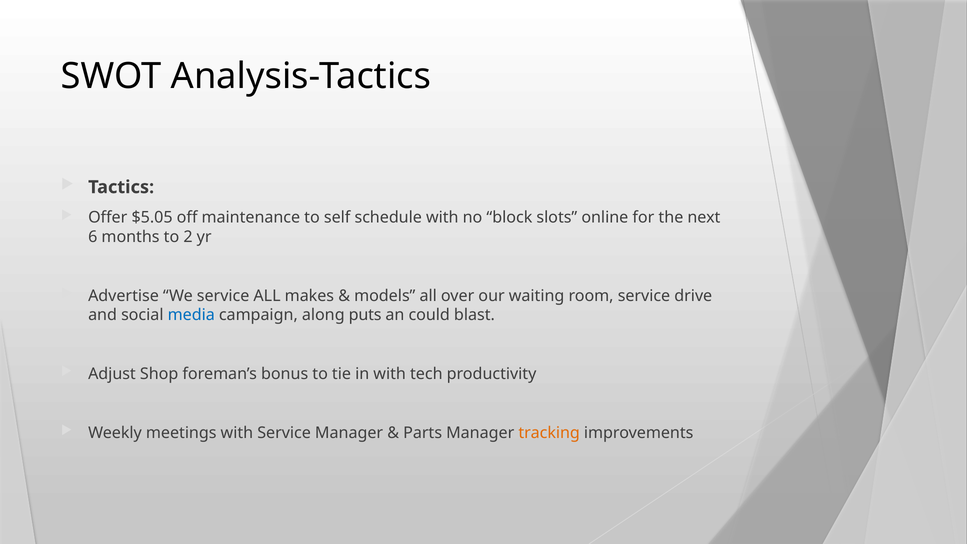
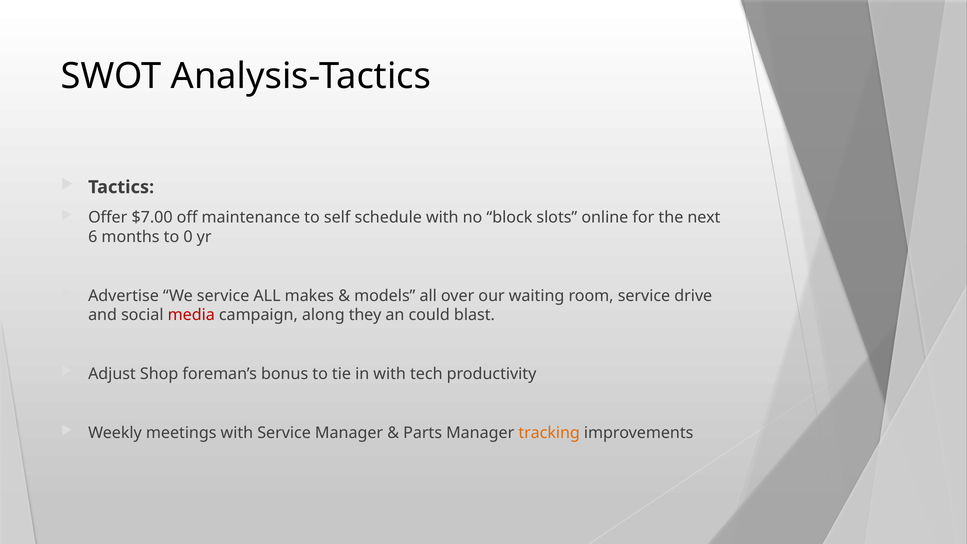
$5.05: $5.05 -> $7.00 (152, 218)
2: 2 -> 0 (188, 237)
media colour: blue -> red (191, 315)
puts: puts -> they (365, 315)
